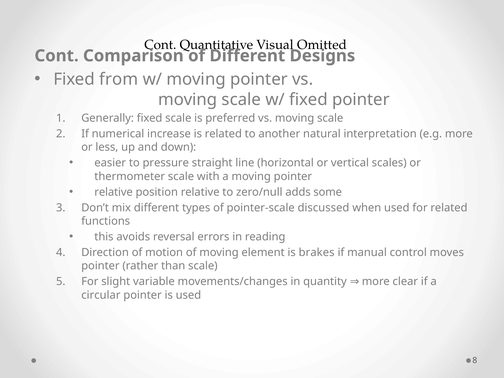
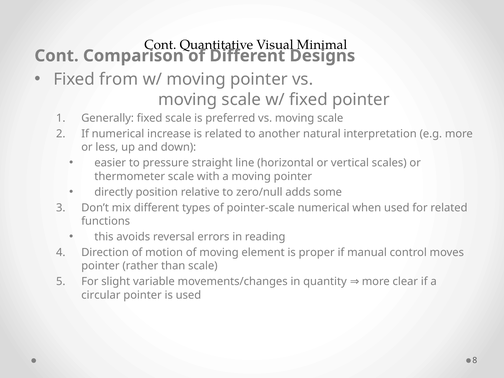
Omitted: Omitted -> Minimal (322, 45)
relative: relative -> directly (114, 192)
pointer-scale discussed: discussed -> numerical (324, 208)
brakes: brakes -> proper (317, 252)
